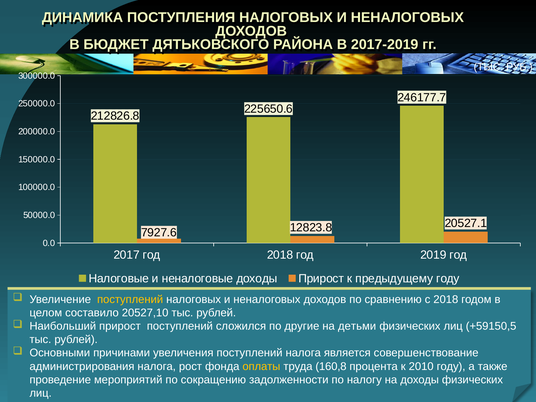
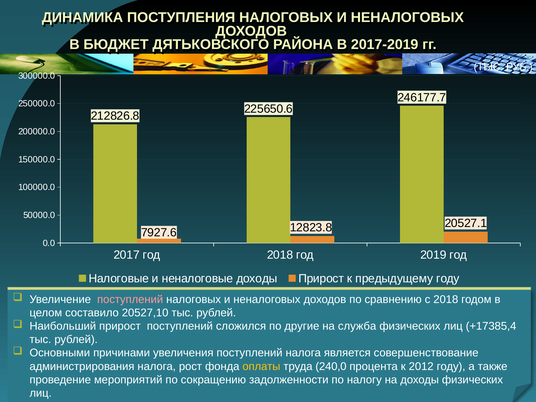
поступлений colour: yellow -> pink (130, 299)
детьми: детьми -> служба (357, 326)
+59150,5: +59150,5 -> +17385,4 (491, 326)
160,8: 160,8 -> 240,0 (331, 366)
2010: 2010 -> 2012 (421, 366)
